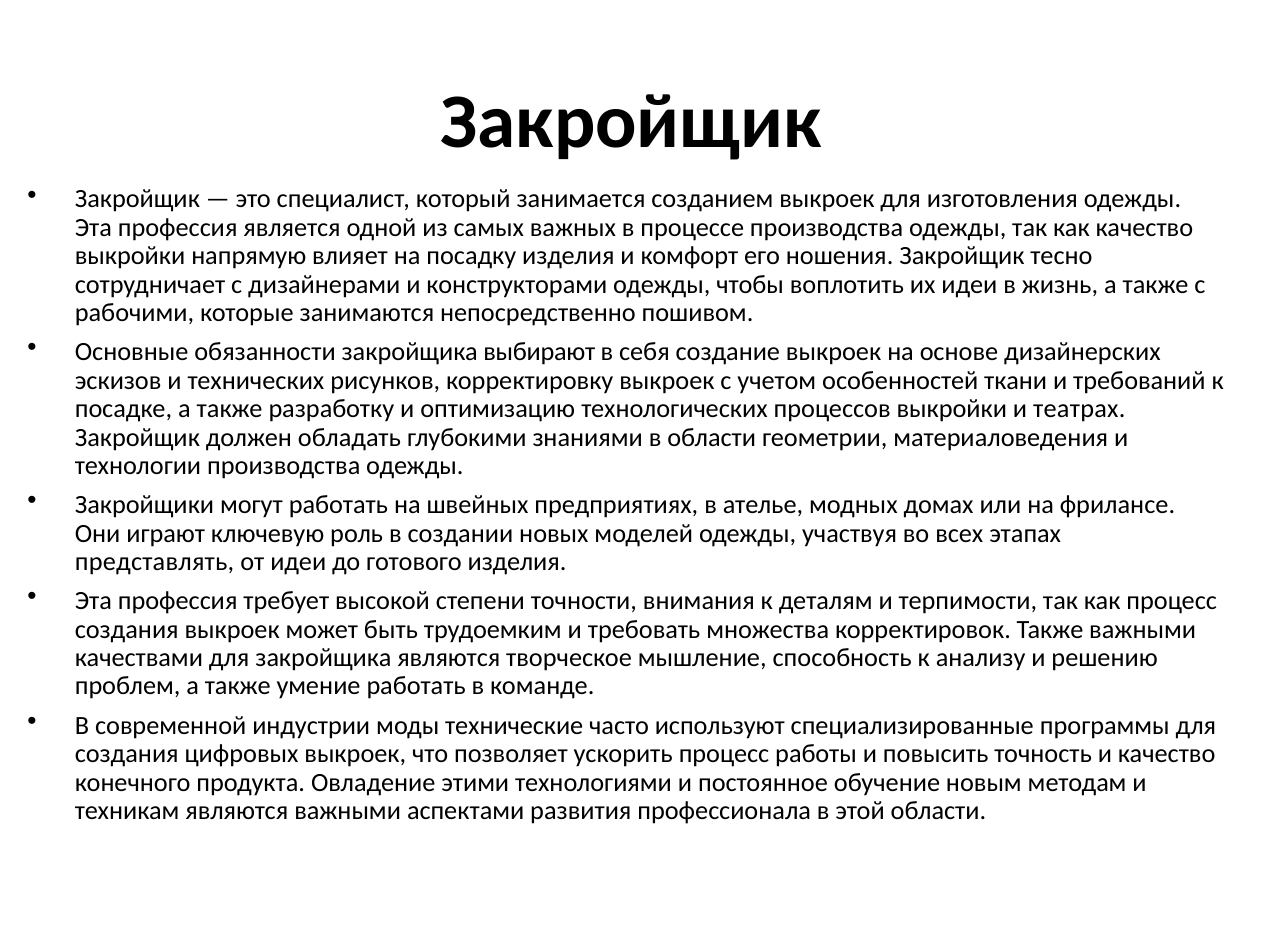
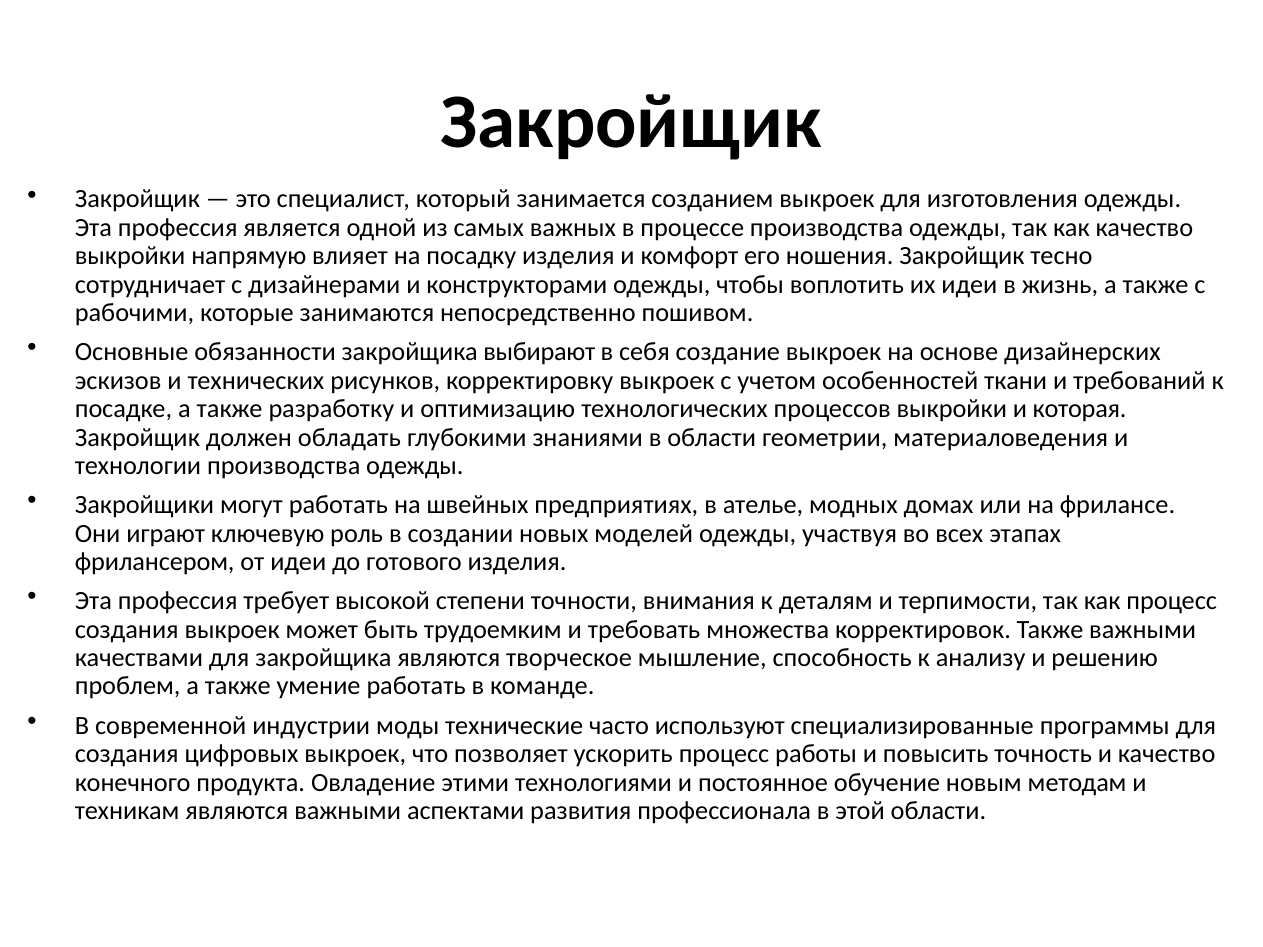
театрах: театрах -> которая (1080, 409)
представлять: представлять -> фрилансером (155, 562)
